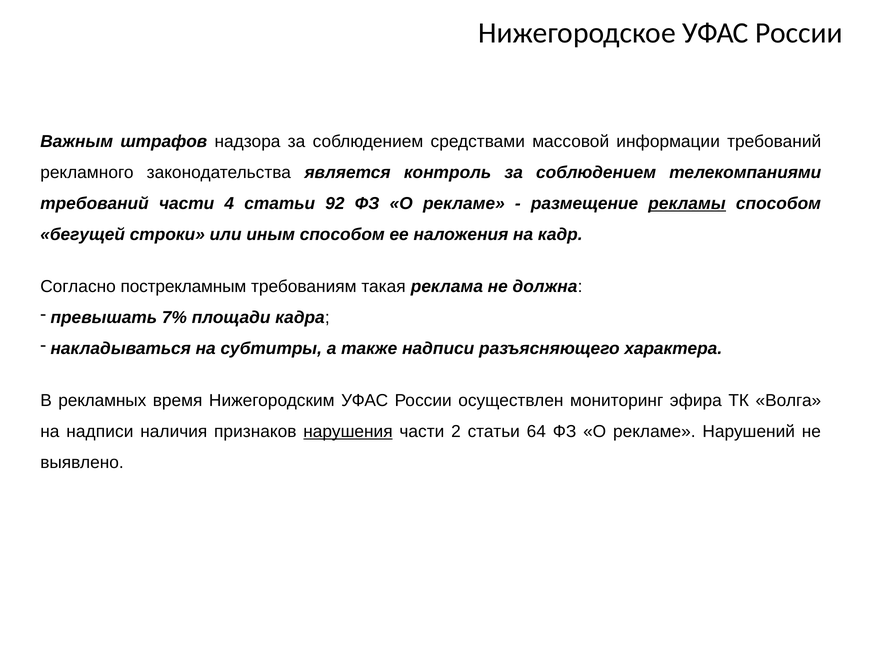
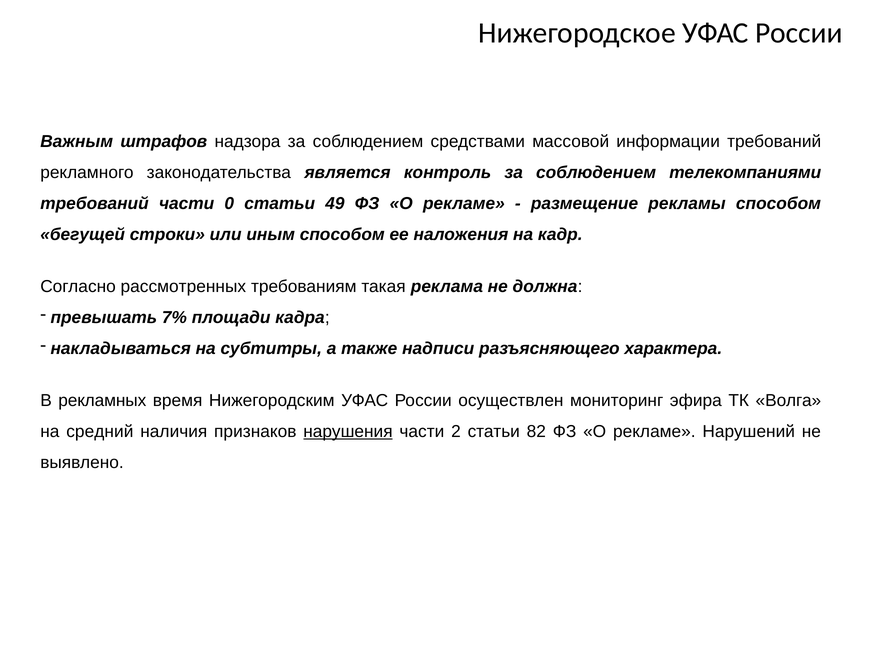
4: 4 -> 0 (229, 204)
92: 92 -> 49 (335, 204)
рекламы underline: present -> none (687, 204)
пострекламным: пострекламным -> рассмотренных (183, 286)
на надписи: надписи -> средний (100, 431)
64: 64 -> 82 (536, 431)
